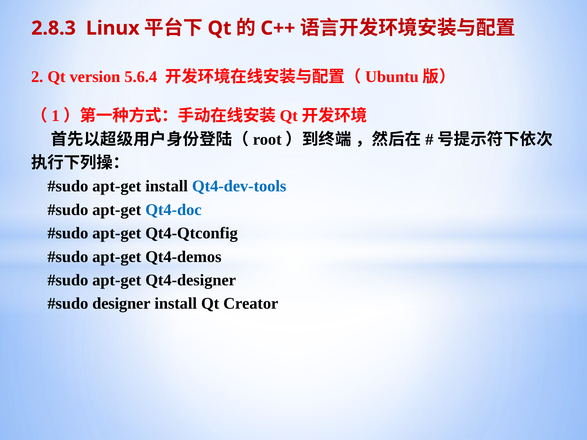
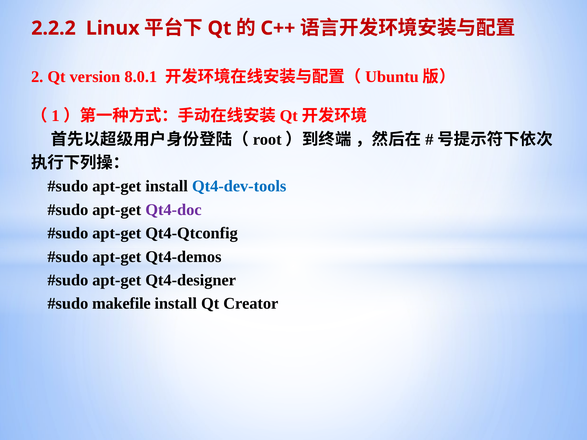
2.8.3: 2.8.3 -> 2.2.2 (54, 28)
5.6.4: 5.6.4 -> 8.0.1 (141, 77)
Qt4-doc colour: blue -> purple (173, 210)
designer: designer -> makefile (121, 304)
